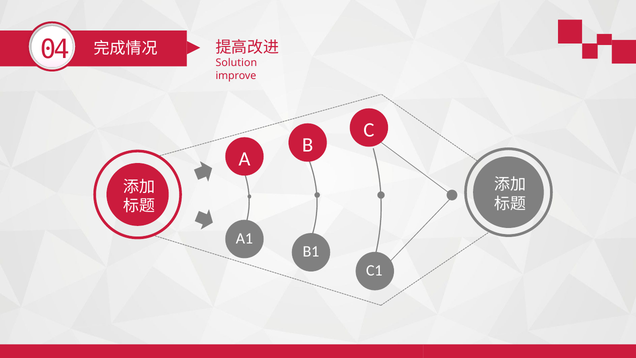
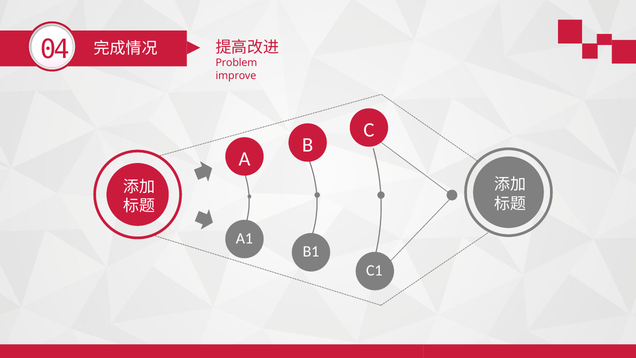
Solution: Solution -> Problem (236, 63)
